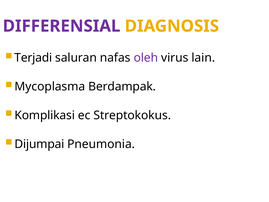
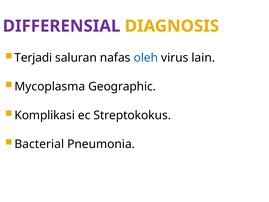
oleh colour: purple -> blue (146, 58)
Berdampak: Berdampak -> Geographic (122, 86)
Dijumpai: Dijumpai -> Bacterial (39, 144)
